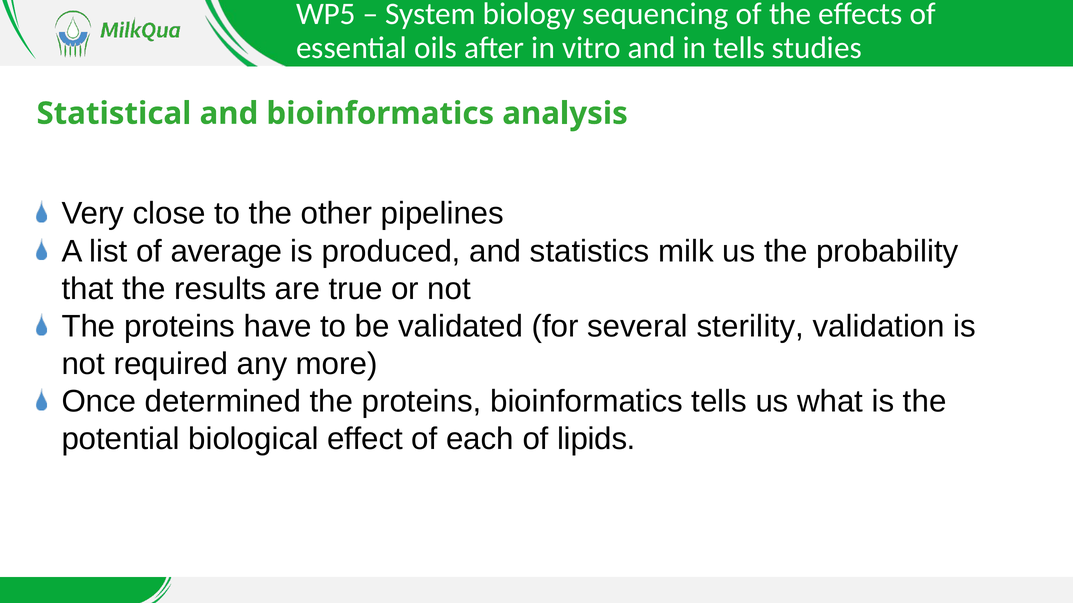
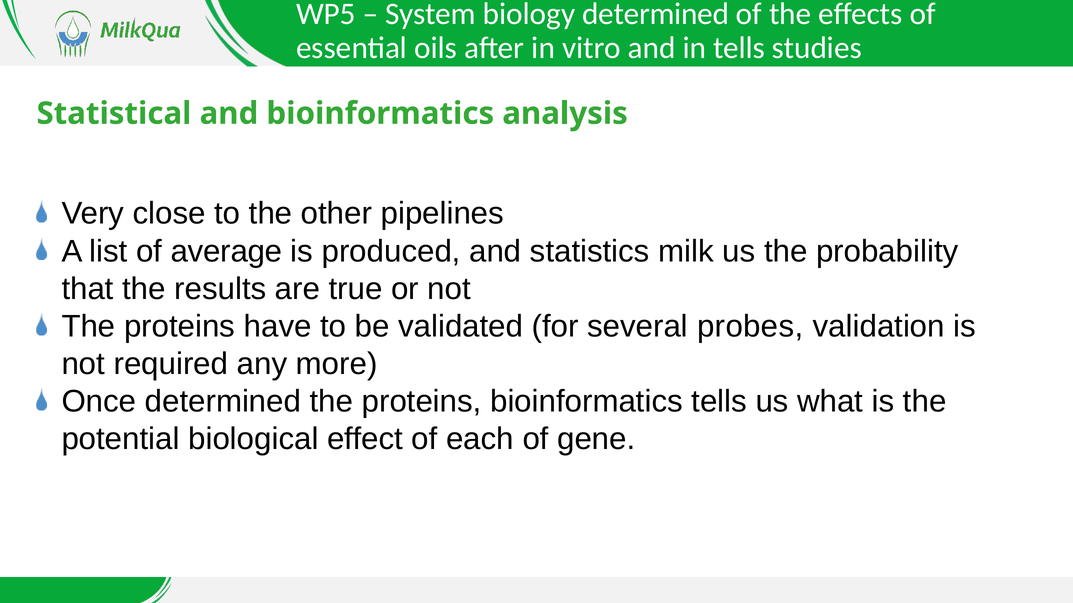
biology sequencing: sequencing -> determined (656, 14)
sterility: sterility -> probes (750, 327)
lipids: lipids -> gene (596, 439)
